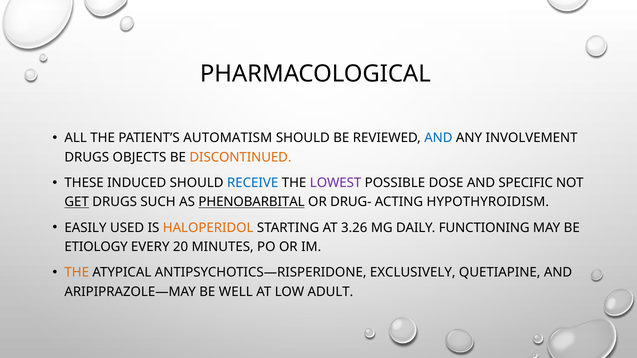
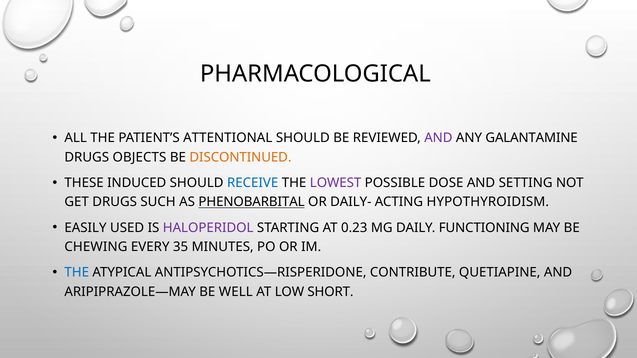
AUTOMATISM: AUTOMATISM -> ATTENTIONAL (228, 138)
AND colour: blue -> purple (438, 138)
INVOLVEMENT: INVOLVEMENT -> GALANTAMINE (532, 138)
SPECIFIC: SPECIFIC -> SETTING (526, 183)
GET underline: present -> none (77, 202)
DRUG-: DRUG- -> DAILY- (351, 202)
HALOPERIDOL colour: orange -> purple (208, 228)
3.26: 3.26 -> 0.23 (354, 228)
ETIOLOGY: ETIOLOGY -> CHEWING (96, 247)
20: 20 -> 35 (181, 247)
THE colour: orange -> blue (77, 273)
EXCLUSIVELY: EXCLUSIVELY -> CONTRIBUTE (413, 273)
ADULT: ADULT -> SHORT (330, 292)
